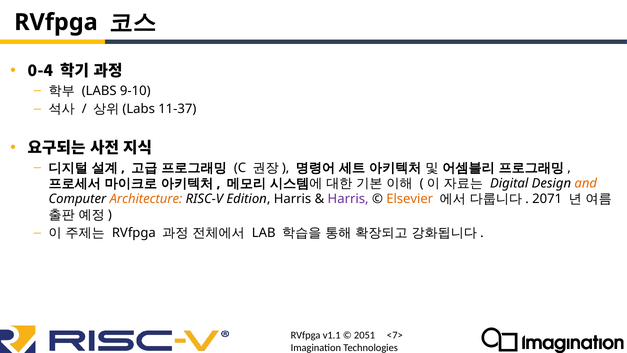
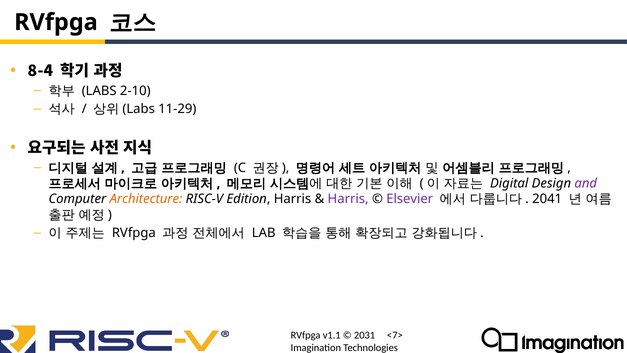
0-4: 0-4 -> 8-4 (41, 71)
9-10: 9-10 -> 2-10 (135, 91)
11-37: 11-37 -> 11-29 (177, 109)
and colour: orange -> purple (586, 183)
Elsevier colour: orange -> purple (410, 199)
2071: 2071 -> 2041 (547, 199)
2051: 2051 -> 2031 (365, 335)
